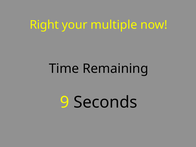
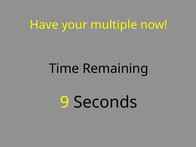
Right: Right -> Have (44, 25)
